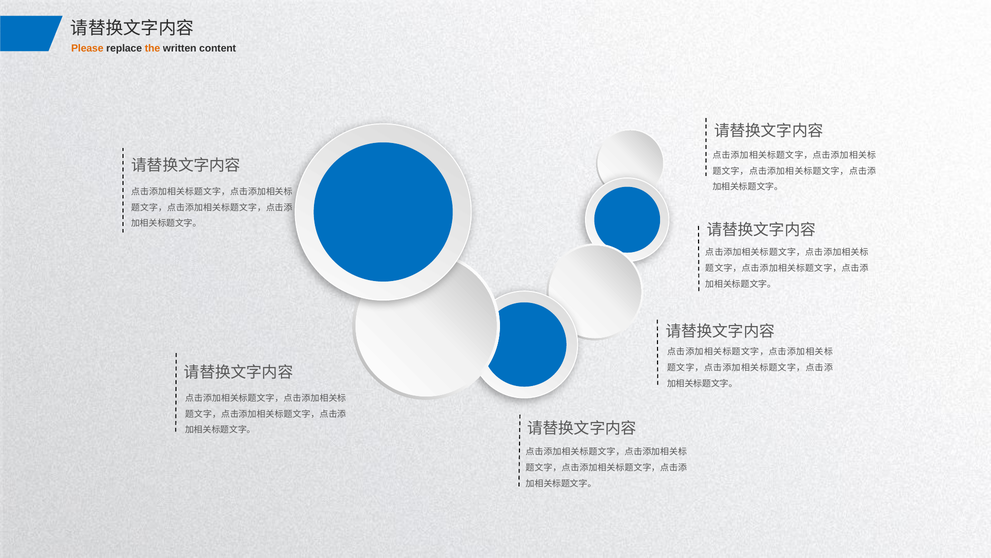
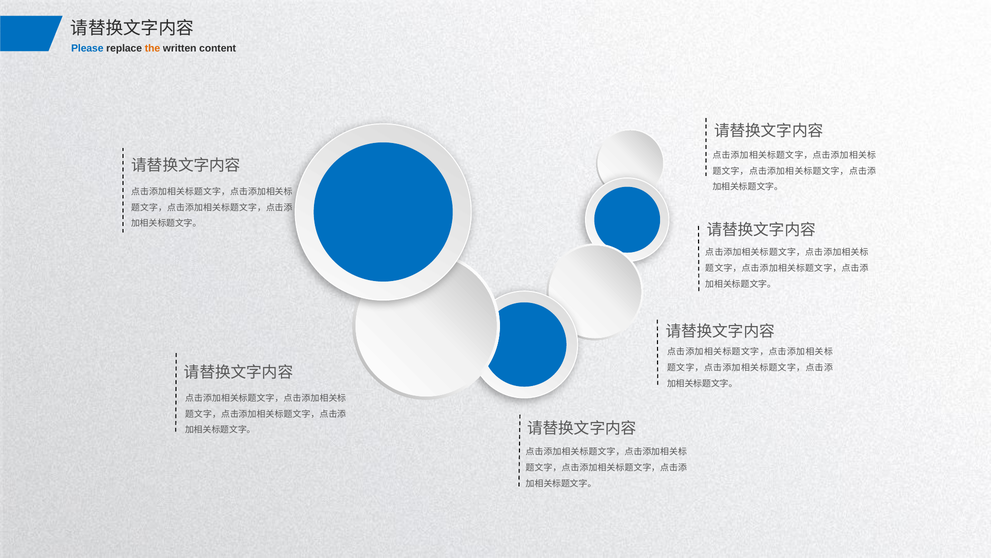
Please colour: orange -> blue (87, 48)
